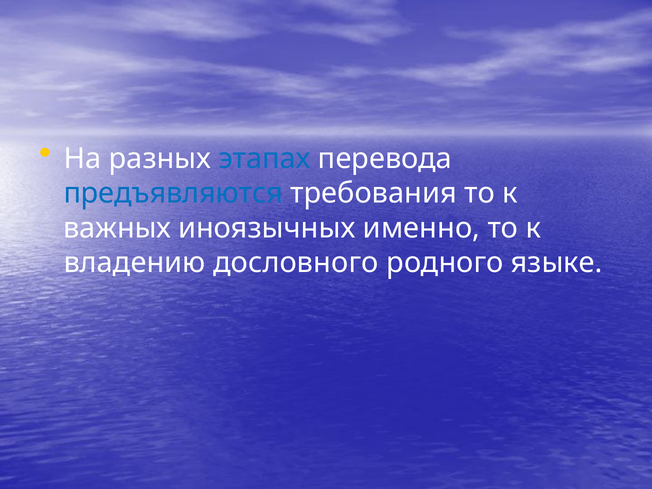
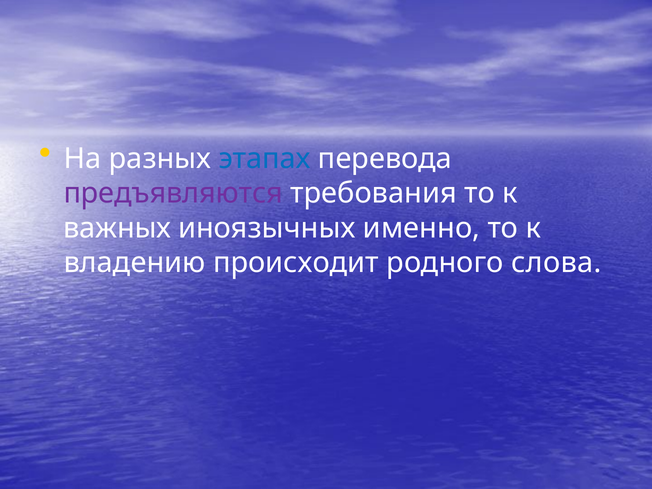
предъявляются colour: blue -> purple (173, 193)
дословного: дословного -> происходит (296, 263)
языке: языке -> слова (556, 263)
